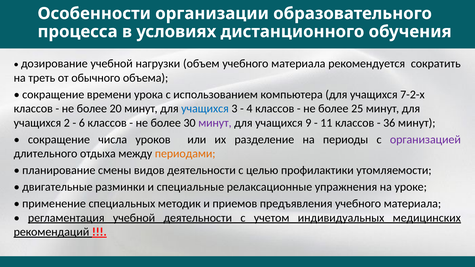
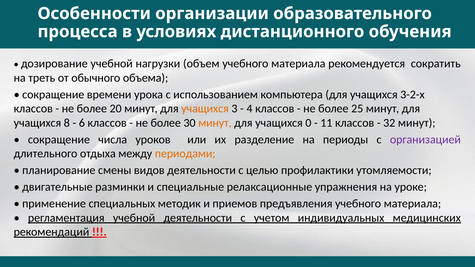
7-2-х: 7-2-х -> 3-2-х (412, 94)
учащихся colour: blue -> orange (205, 109)
2: 2 -> 8 (67, 123)
минут colour: purple -> orange (215, 123)
9: 9 -> 0 (308, 123)
36: 36 -> 32 (389, 123)
